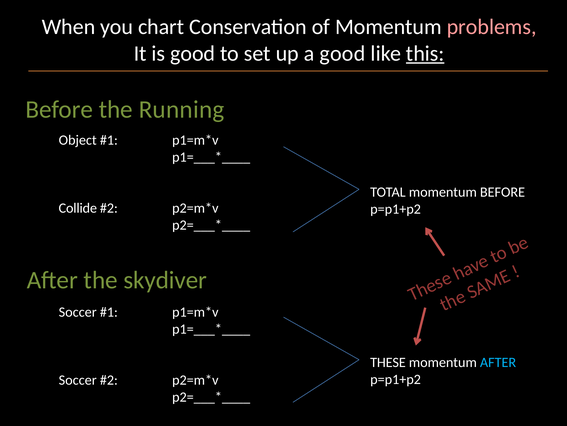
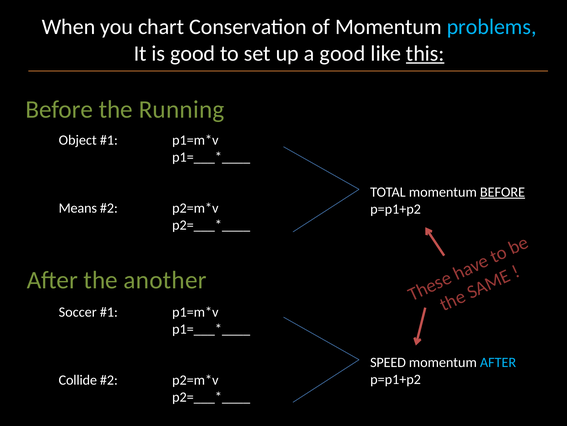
problems colour: pink -> light blue (492, 27)
BEFORE underline: none -> present (503, 192)
Collide: Collide -> Means (78, 208)
skydiver: skydiver -> another (165, 280)
THESE: THESE -> SPEED (388, 362)
Soccer: Soccer -> Collide (78, 380)
